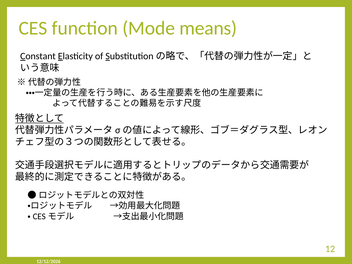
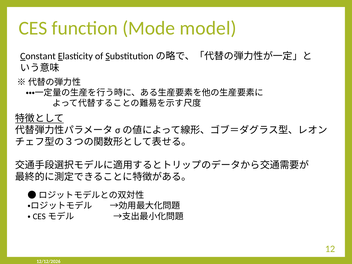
means: means -> model (208, 28)
